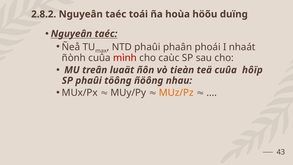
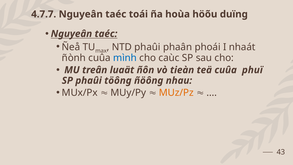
2.8.2: 2.8.2 -> 4.7.7 (44, 14)
mình colour: red -> blue (125, 58)
hôïp: hôïp -> phuï (252, 70)
